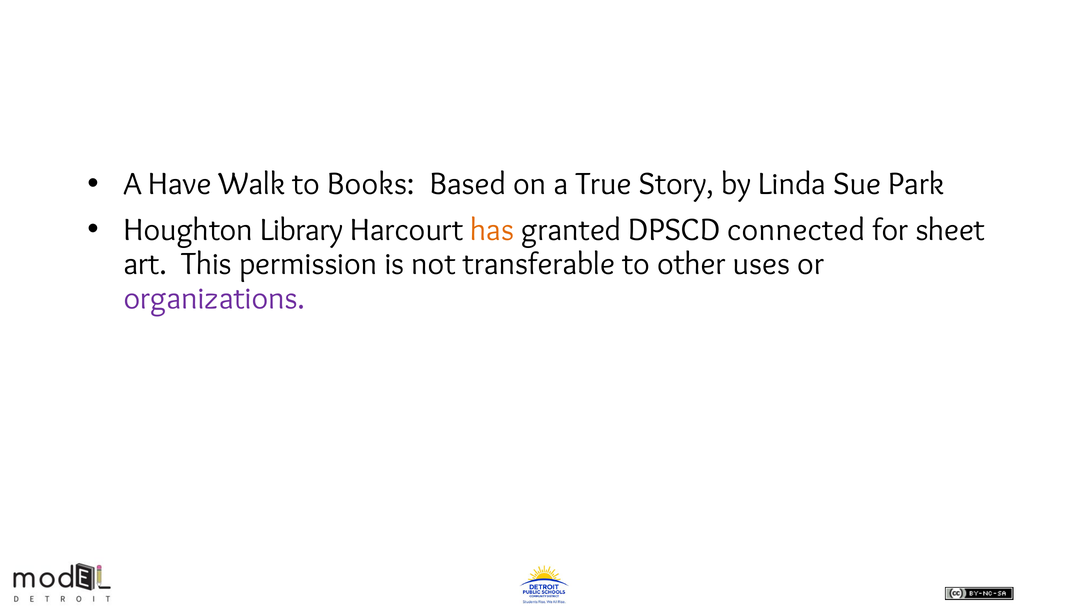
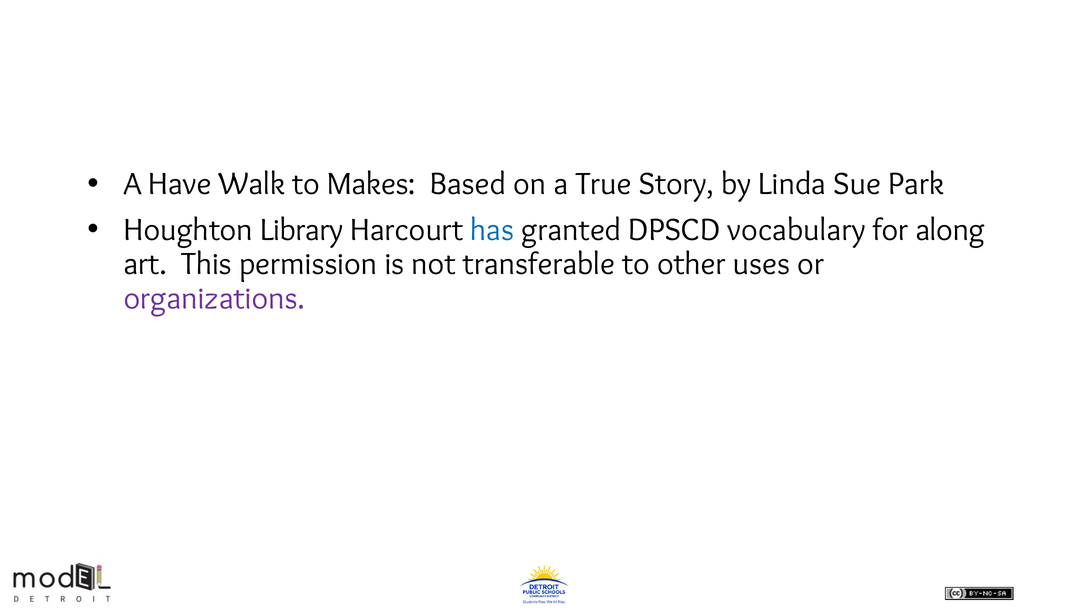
Books: Books -> Makes (371, 184)
has colour: orange -> blue (492, 230)
connected: connected -> vocabulary (797, 230)
sheet: sheet -> along (950, 230)
